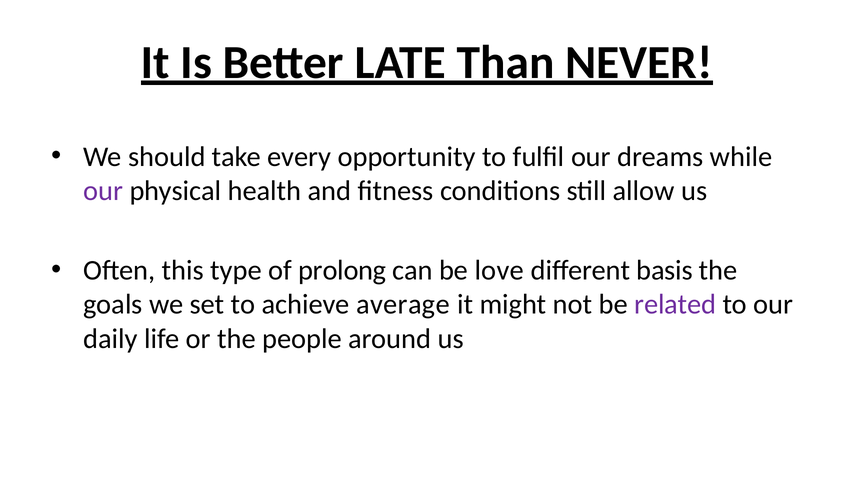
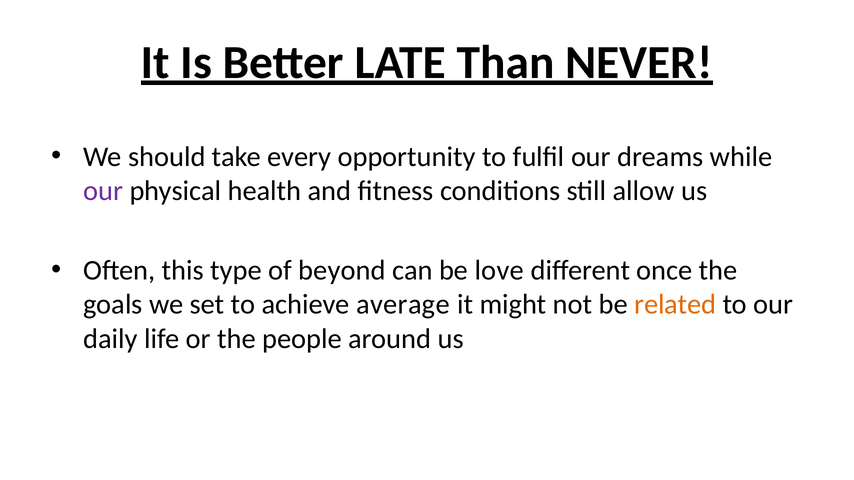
prolong: prolong -> beyond (342, 271)
basis: basis -> once (664, 271)
related colour: purple -> orange (675, 305)
